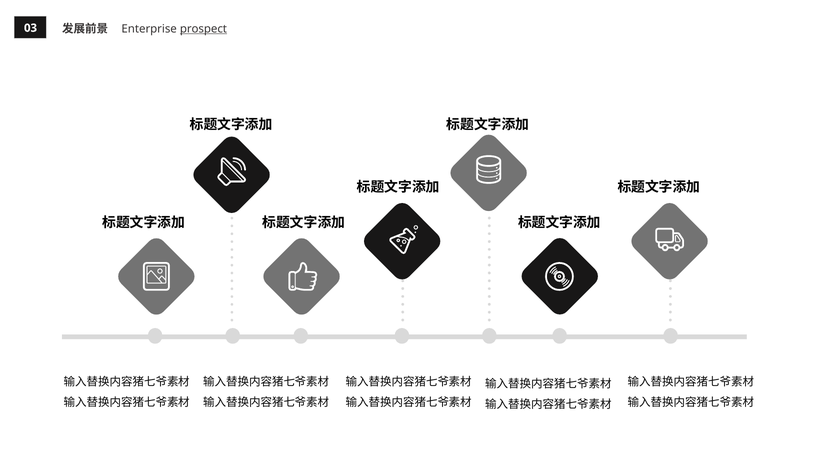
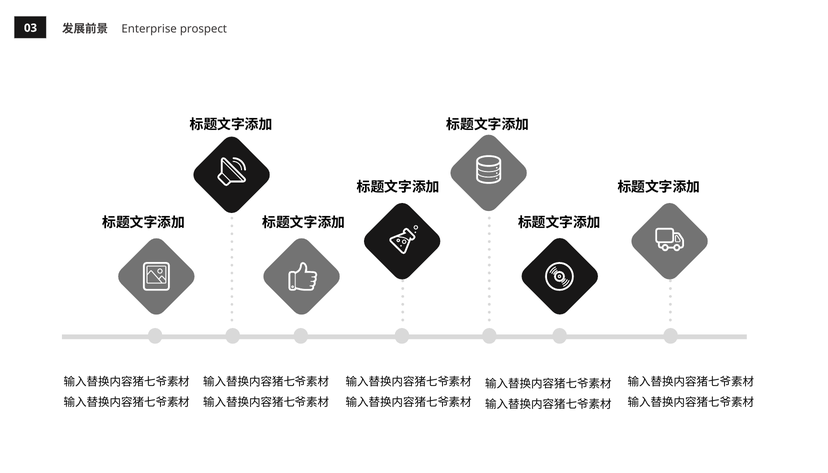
prospect underline: present -> none (203, 29)
